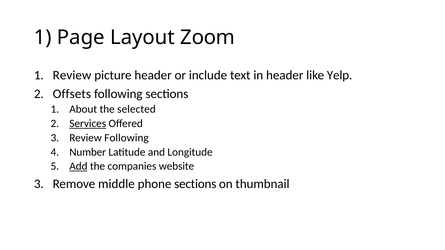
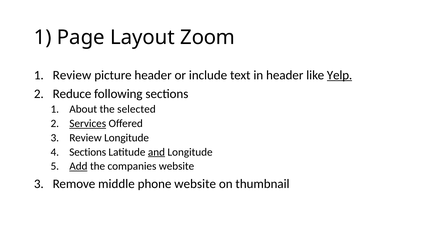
Yelp underline: none -> present (340, 75)
Offsets: Offsets -> Reduce (72, 94)
Review Following: Following -> Longitude (127, 138)
Number: Number -> Sections (88, 152)
and underline: none -> present (156, 152)
phone sections: sections -> website (195, 184)
